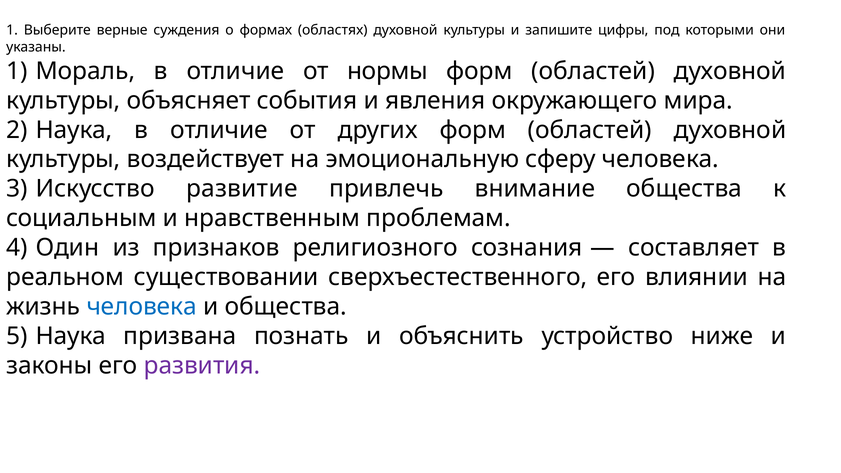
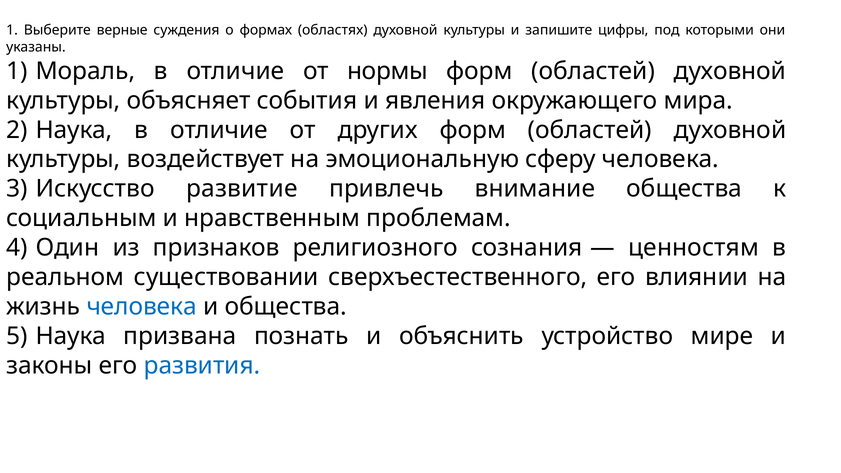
составляет: составляет -> ценностям (694, 248)
ниже: ниже -> мире (722, 336)
развития colour: purple -> blue (202, 366)
